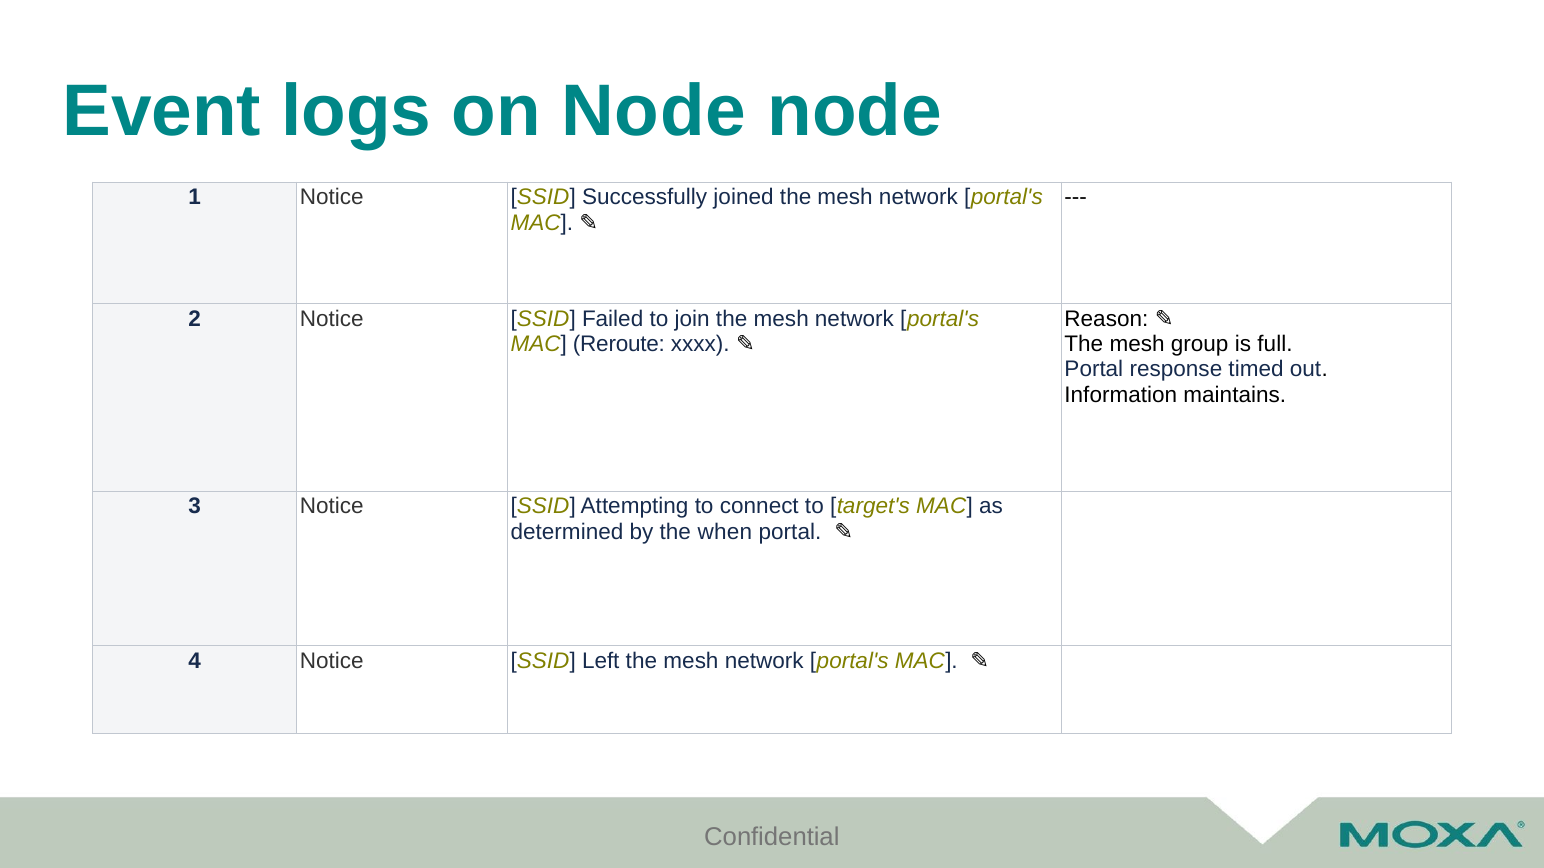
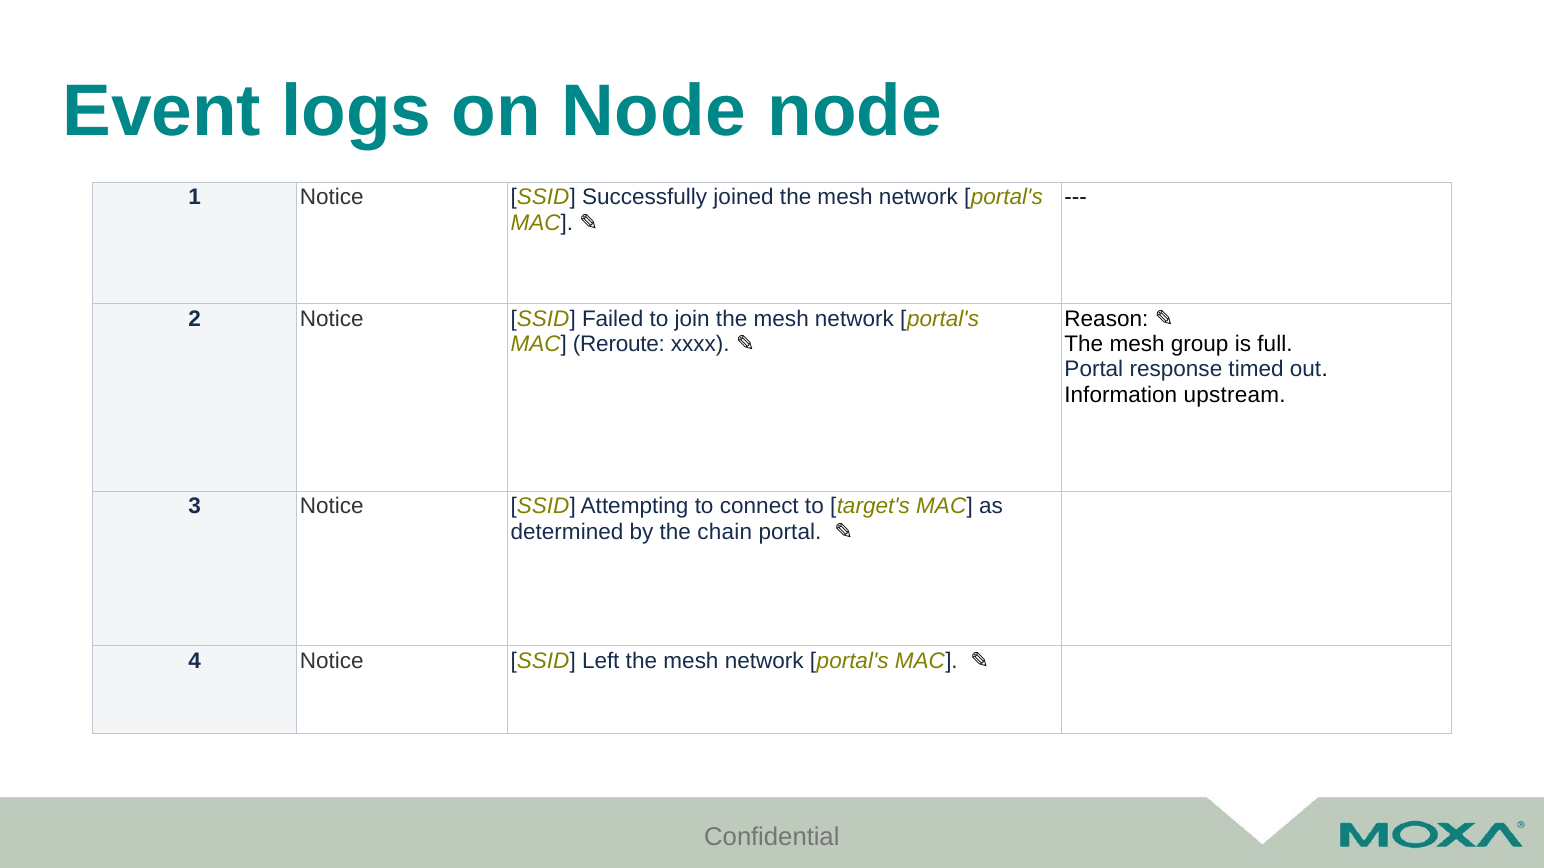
maintains: maintains -> upstream (1235, 395)
when: when -> chain (725, 532)
